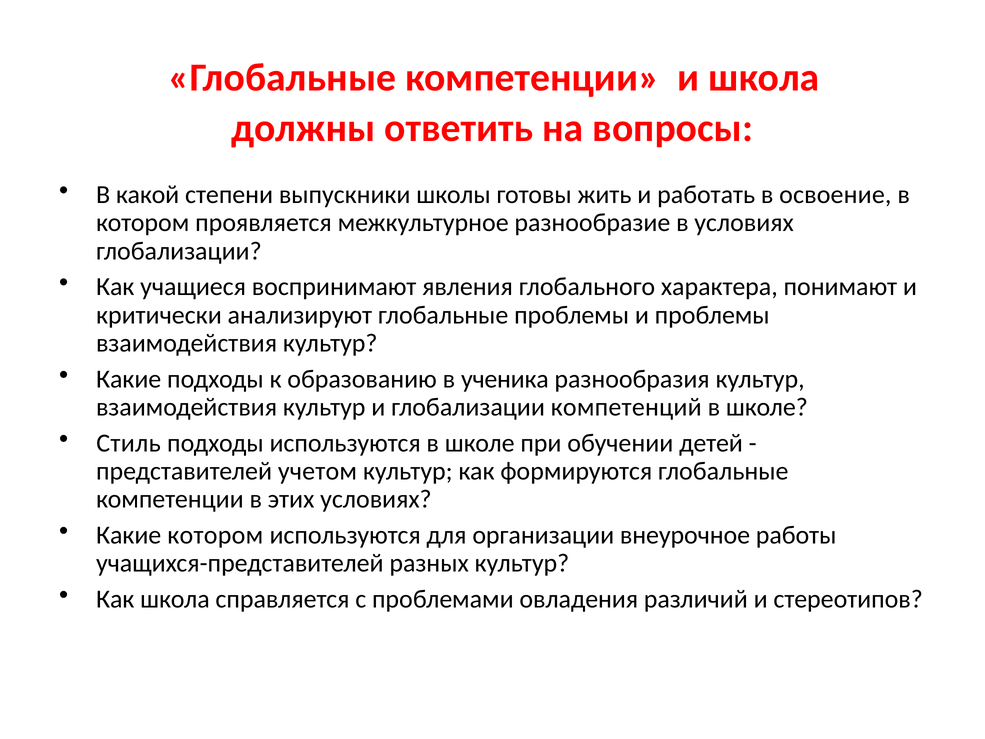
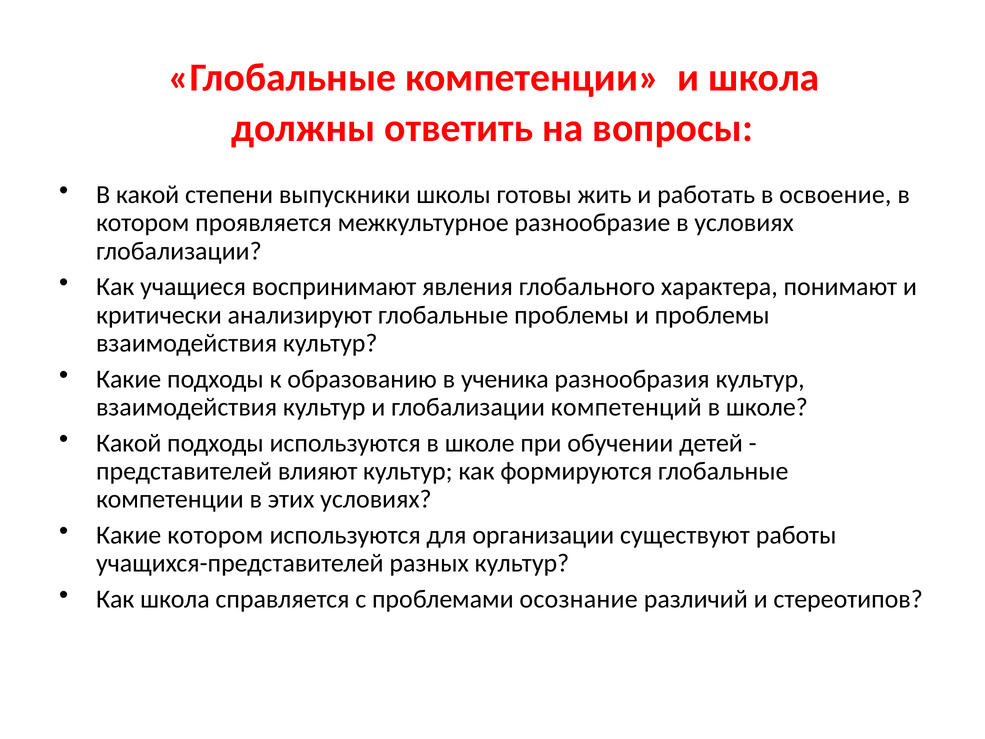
Стиль: Стиль -> Какой (129, 443)
учетом: учетом -> влияют (318, 471)
внеурочное: внеурочное -> существуют (685, 535)
овладения: овладения -> осознание (579, 599)
